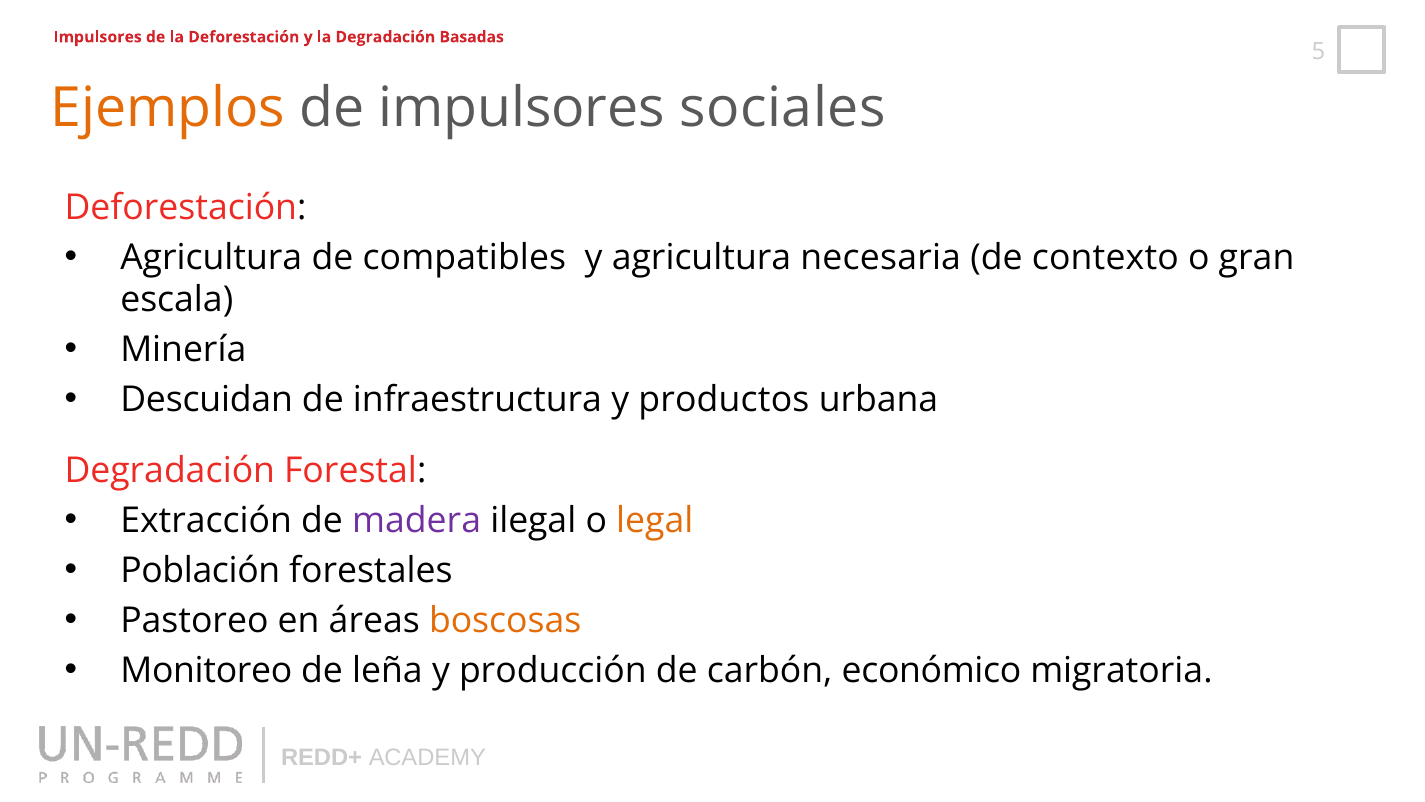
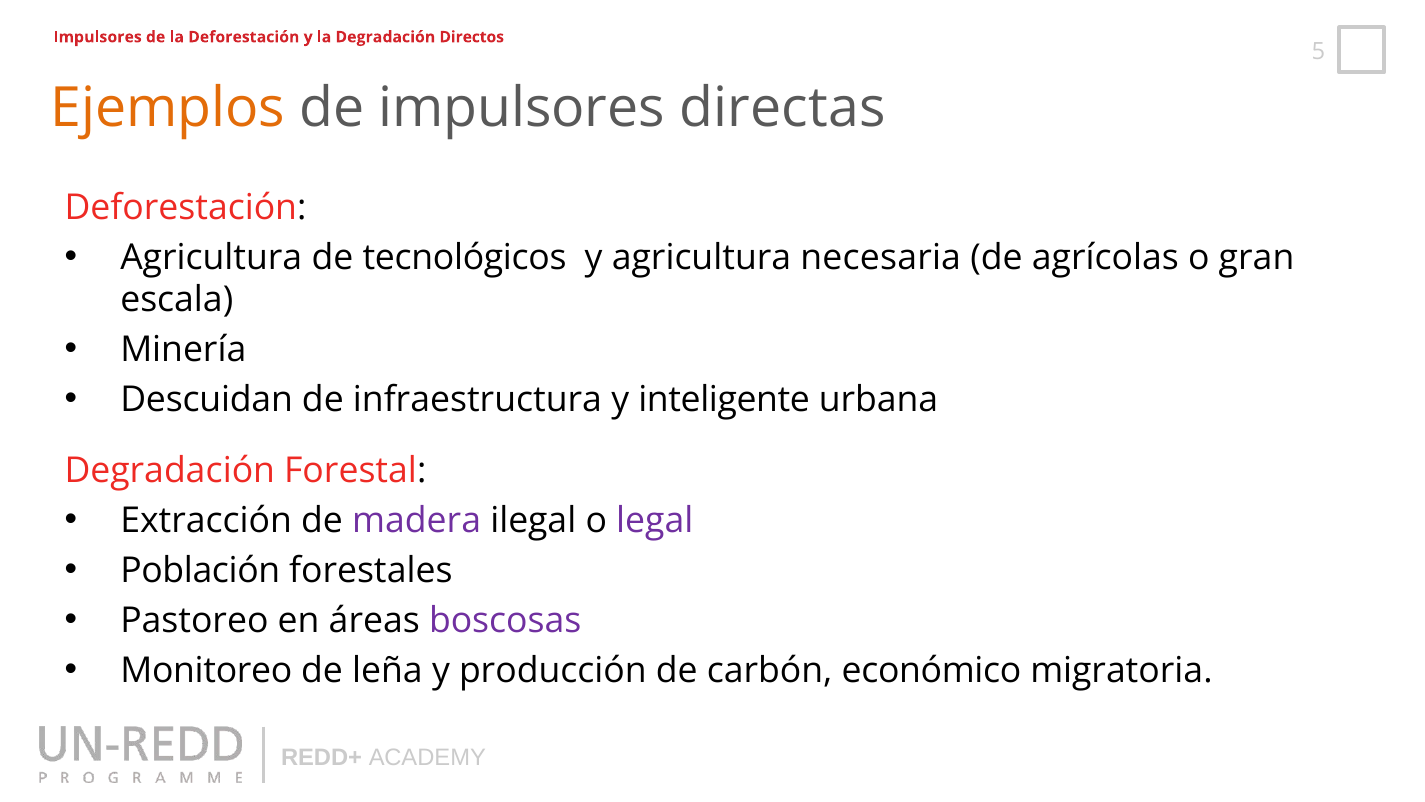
Basadas: Basadas -> Directos (472, 37)
sociales: sociales -> directas (783, 108)
compatibles: compatibles -> tecnológicos (465, 257)
contexto: contexto -> agrícolas (1105, 257)
productos: productos -> inteligente (724, 400)
legal colour: orange -> purple (655, 521)
boscosas colour: orange -> purple (505, 621)
